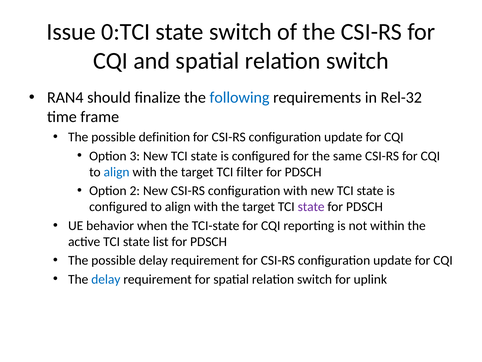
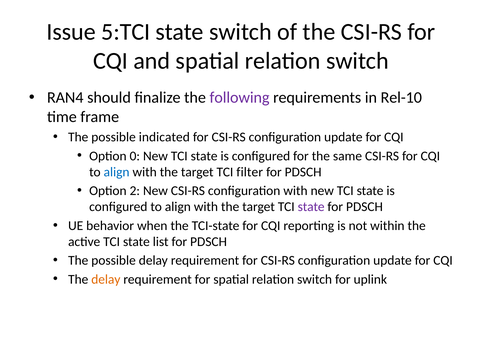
0:TCI: 0:TCI -> 5:TCI (126, 32)
following colour: blue -> purple (240, 98)
Rel-32: Rel-32 -> Rel-10 (401, 98)
definition: definition -> indicated (164, 137)
3: 3 -> 0 (135, 156)
delay colour: blue -> orange (106, 279)
